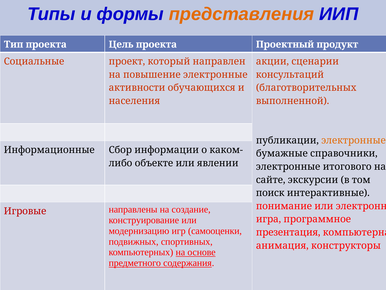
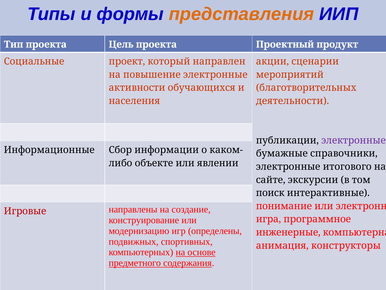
консультаций: консультаций -> мероприятий (290, 74)
выполненной: выполненной -> деятельности (293, 101)
электронные colour: orange -> purple (354, 140)
самооценки: самооценки -> определены (215, 230)
презентация: презентация -> инженерные (288, 232)
